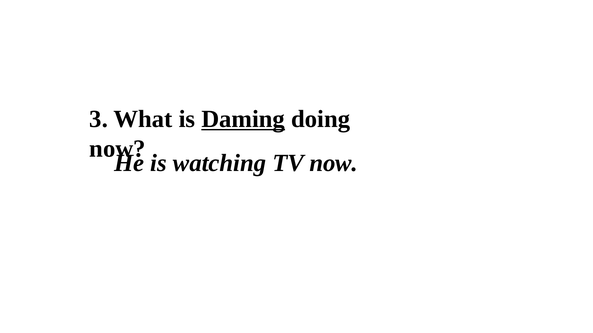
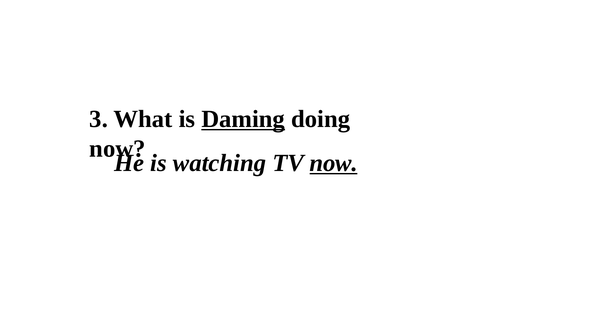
now underline: none -> present (334, 163)
